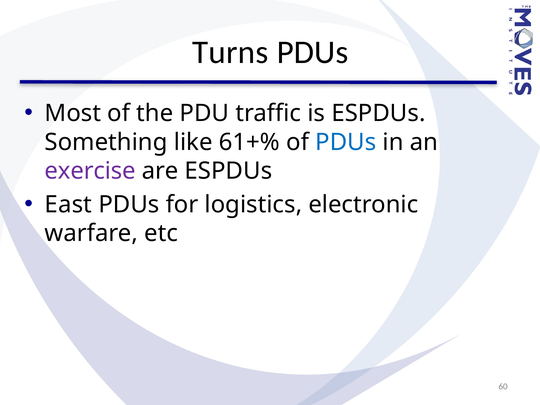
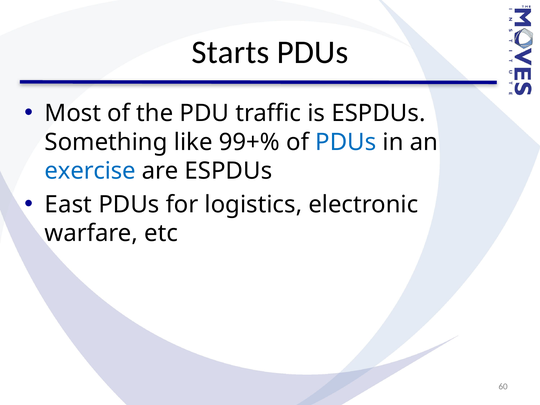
Turns: Turns -> Starts (230, 52)
61+%: 61+% -> 99+% (249, 142)
exercise colour: purple -> blue (90, 171)
